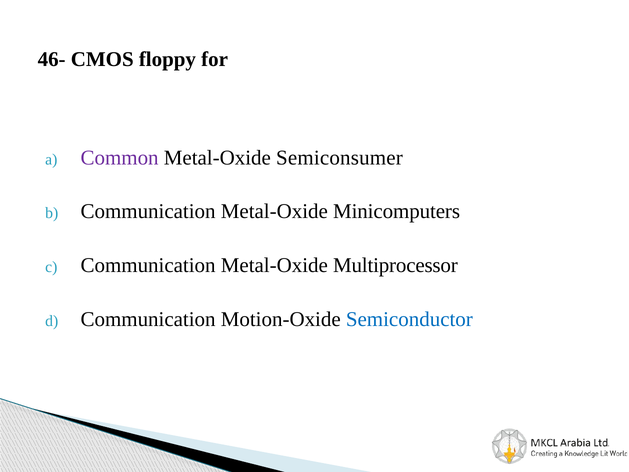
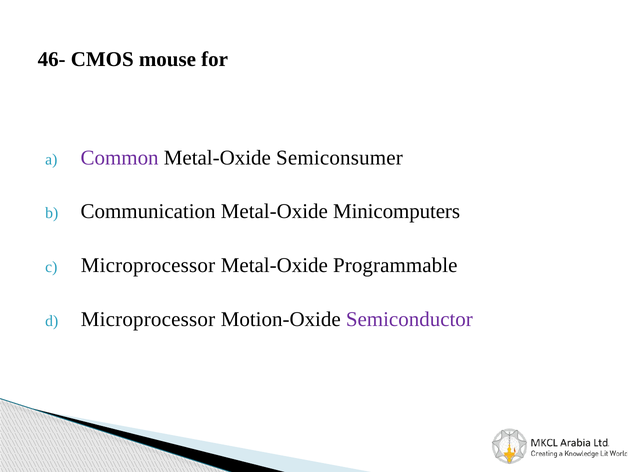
floppy: floppy -> mouse (167, 59)
Communication: Communication -> Microprocessor (148, 265)
Multiprocessor: Multiprocessor -> Programmable (395, 265)
Communication: Communication -> Microprocessor (148, 319)
Semiconductor colour: blue -> purple (409, 319)
